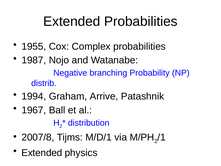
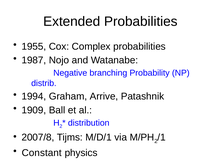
1967: 1967 -> 1909 (34, 110)
Extended: Extended -> Constant (42, 153)
